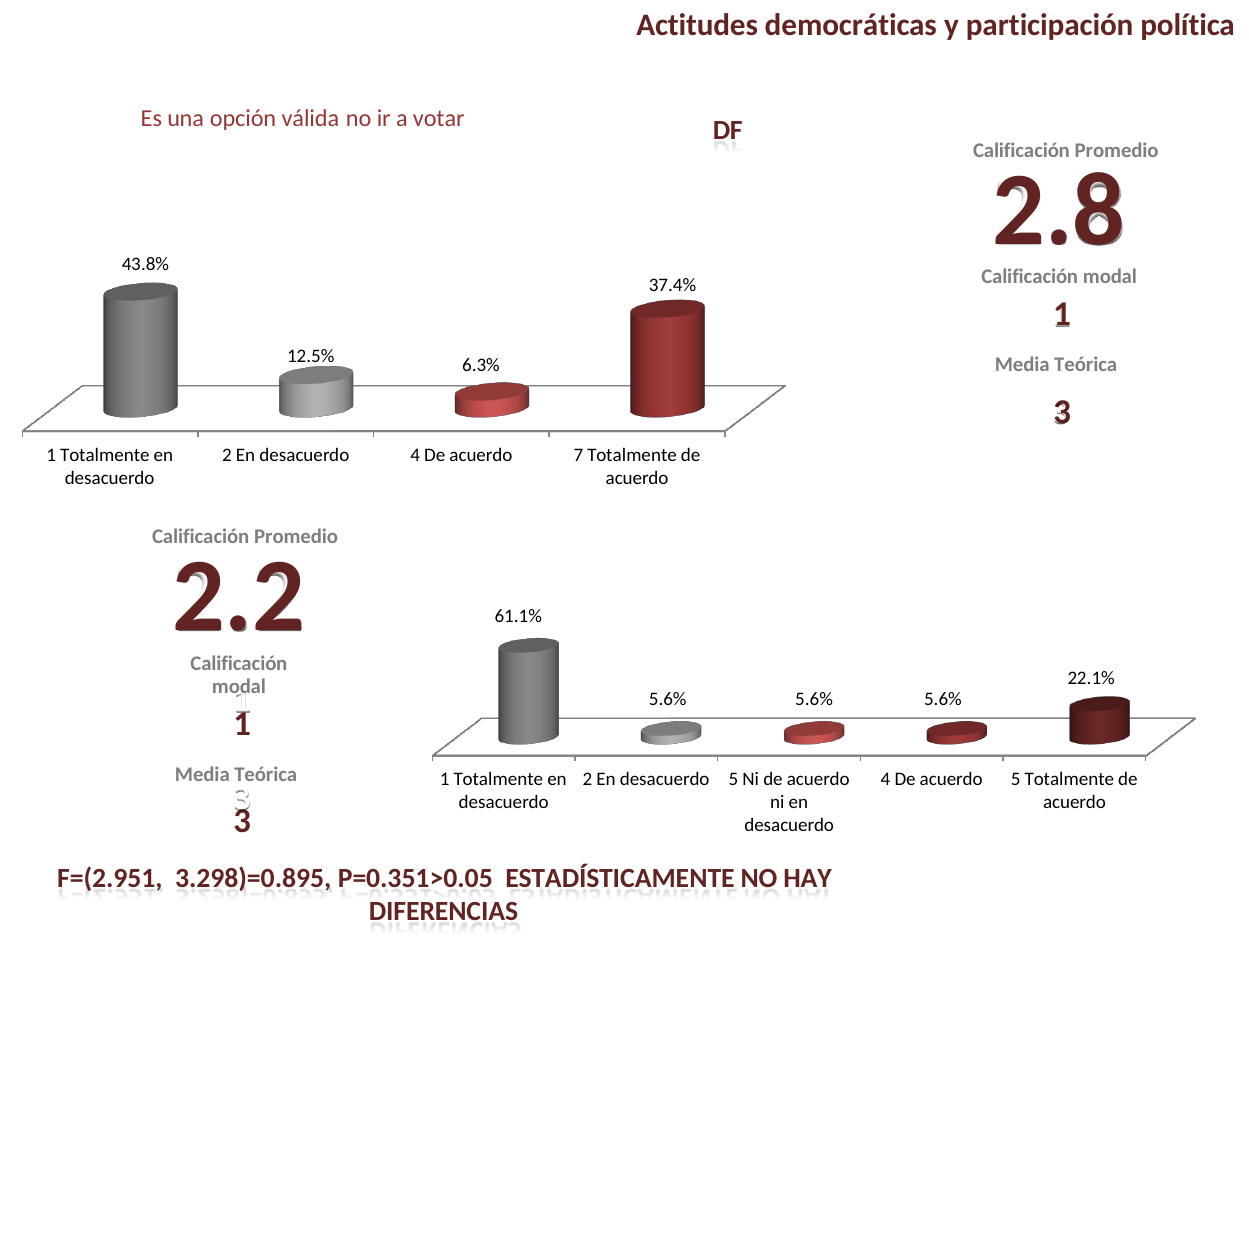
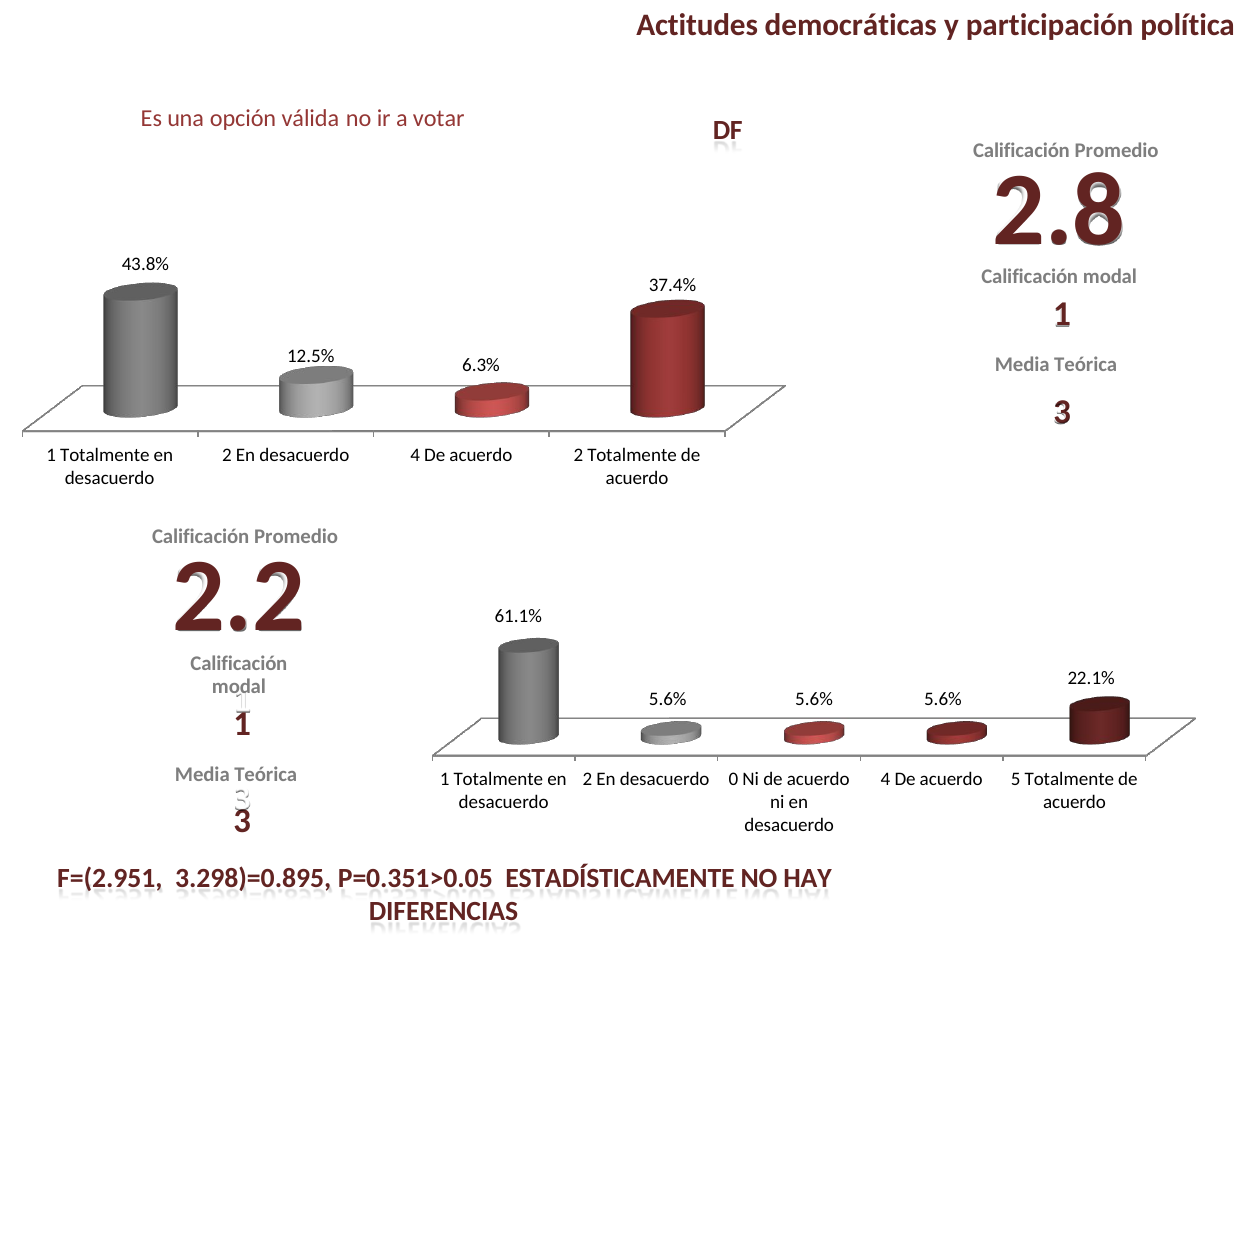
acuerdo 7: 7 -> 2 (578, 455)
desacuerdo 5: 5 -> 0 (733, 779)
